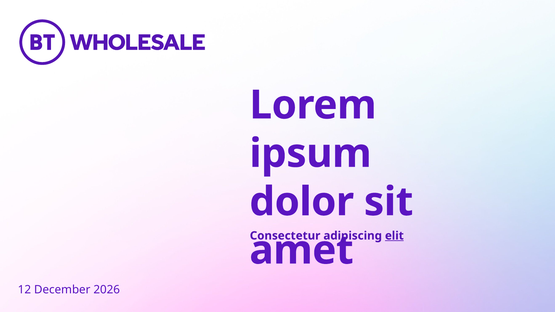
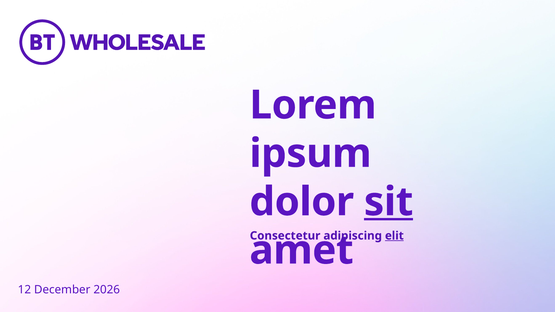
sit underline: none -> present (389, 202)
